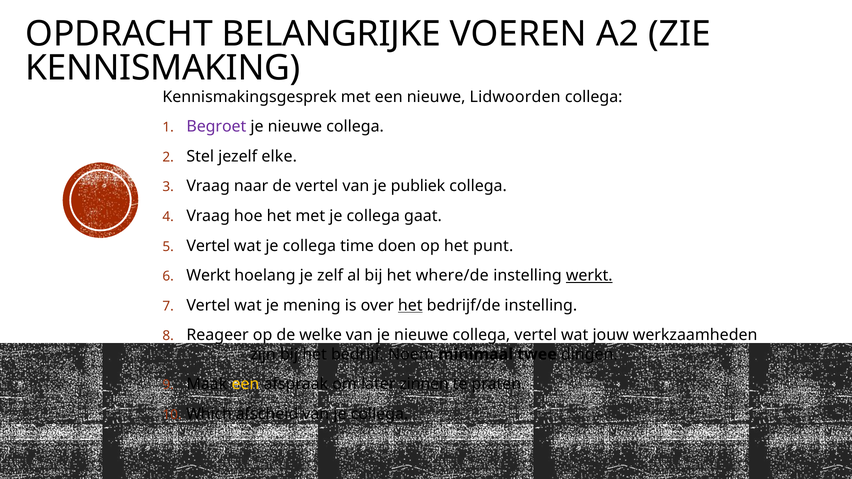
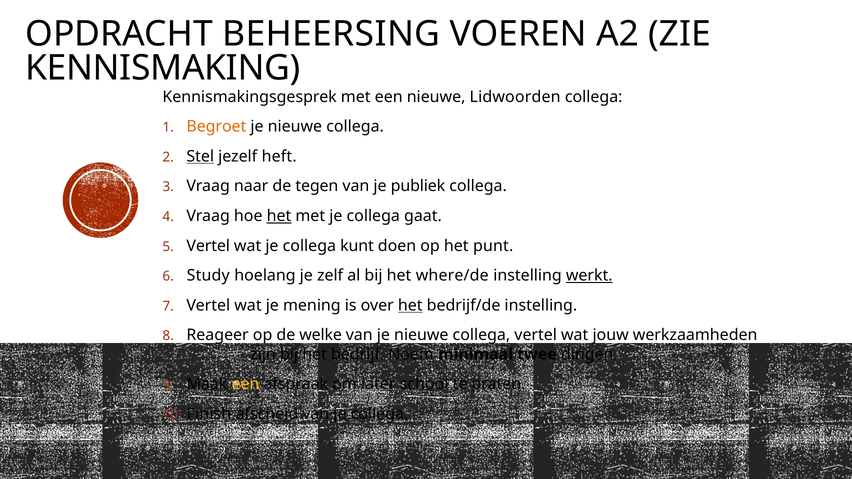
BELANGRIJKE: BELANGRIJKE -> BEHEERSING (331, 34)
Begroet colour: purple -> orange (216, 127)
Stel underline: none -> present (200, 156)
elke: elke -> heft (279, 156)
de vertel: vertel -> tegen (317, 186)
het underline: none -> present (279, 216)
time: time -> kunt (357, 246)
Werkt: Werkt -> Study (208, 276)
zinnen: zinnen -> school (424, 384)
Which: Which -> Finish (209, 414)
